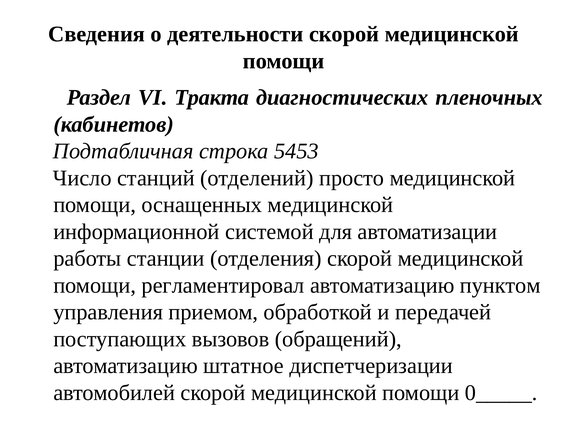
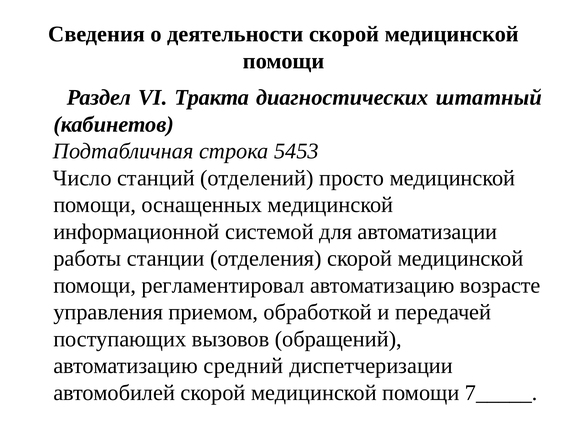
пленочных: пленочных -> штатный (489, 98)
пунктом: пунктом -> возрасте (500, 286)
штатное: штатное -> средний (243, 366)
0_____: 0_____ -> 7_____ (501, 393)
